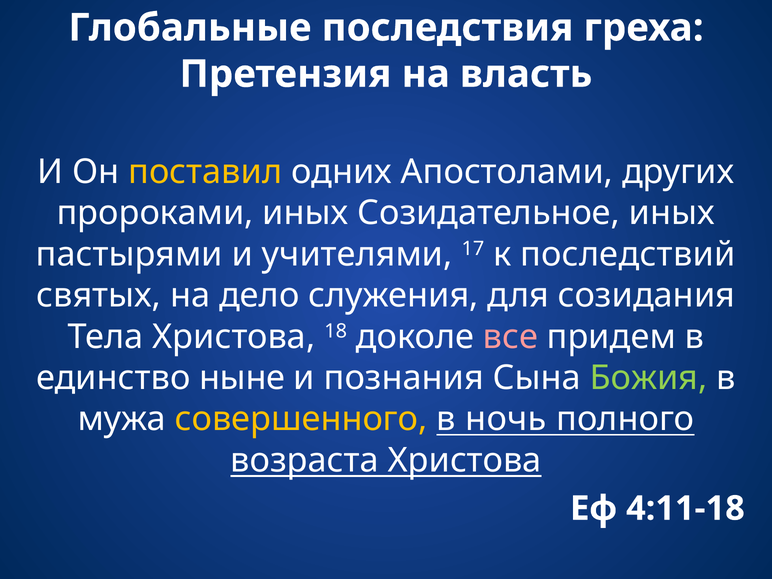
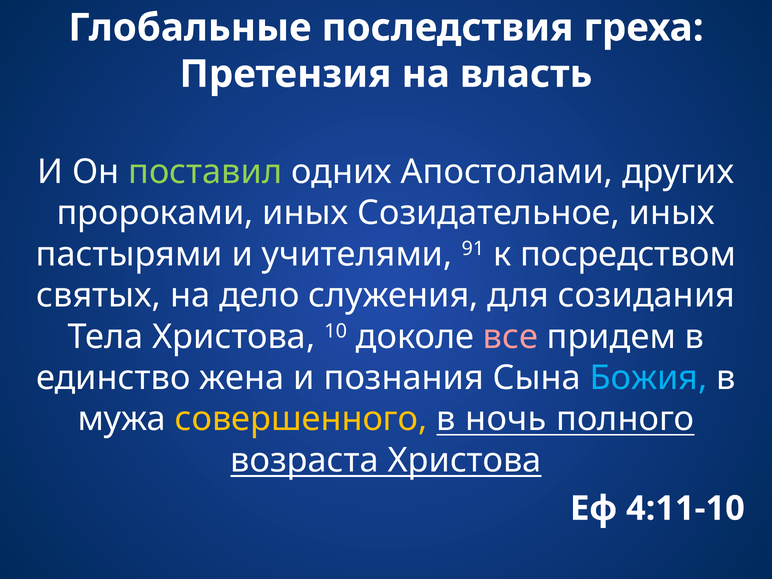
поставил colour: yellow -> light green (205, 172)
17: 17 -> 91 (473, 249)
последствий: последствий -> посредством (628, 254)
18: 18 -> 10 (336, 331)
ныне: ныне -> жена (242, 378)
Божия colour: light green -> light blue (649, 378)
4:11-18: 4:11-18 -> 4:11-10 (685, 508)
